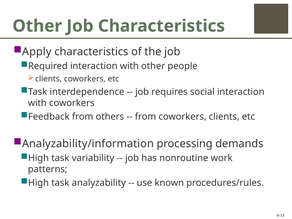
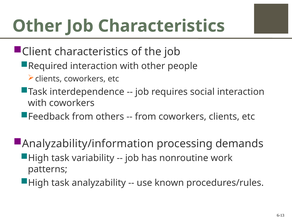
Apply: Apply -> Client (37, 52)
